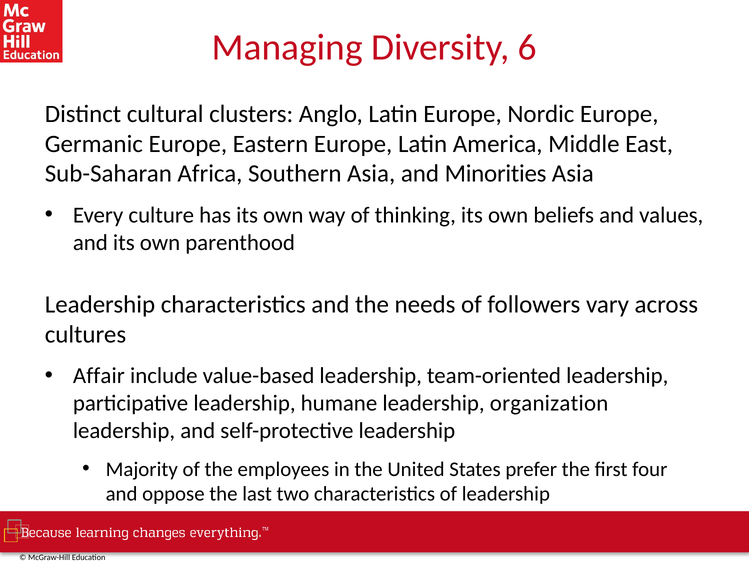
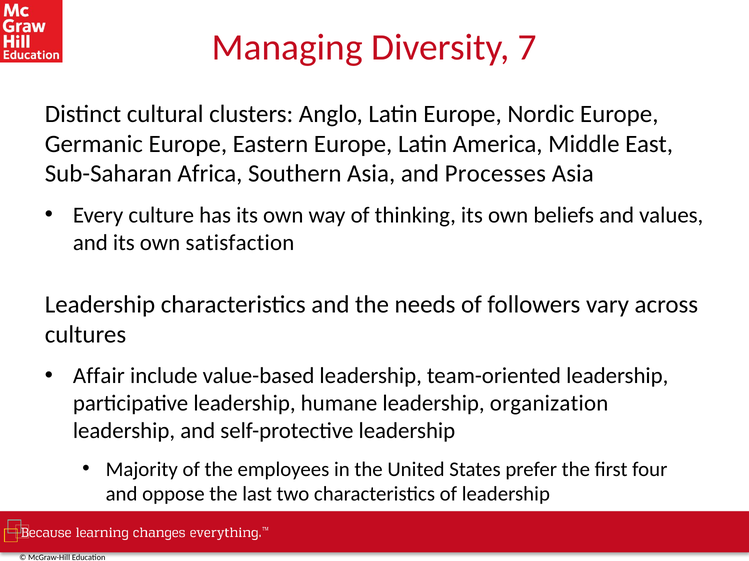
6: 6 -> 7 (527, 48)
Minorities: Minorities -> Processes (495, 174)
parenthood: parenthood -> satisfaction (240, 243)
